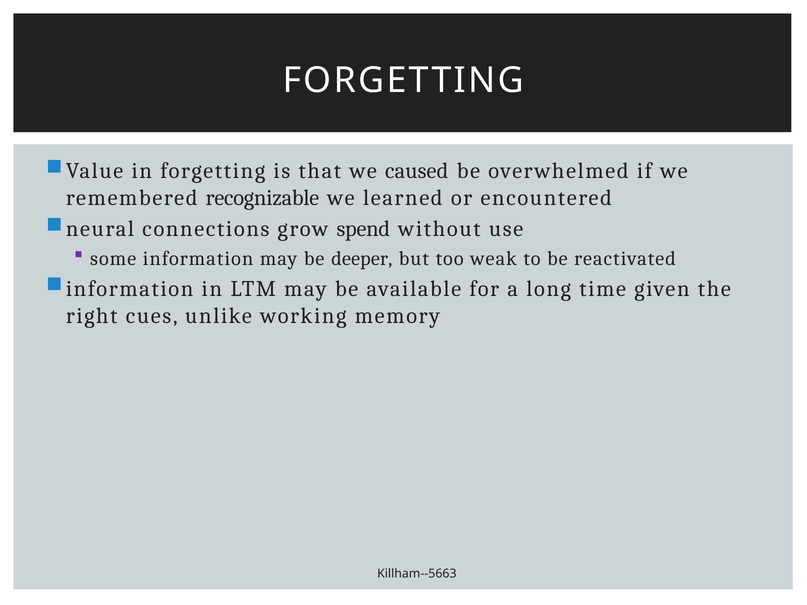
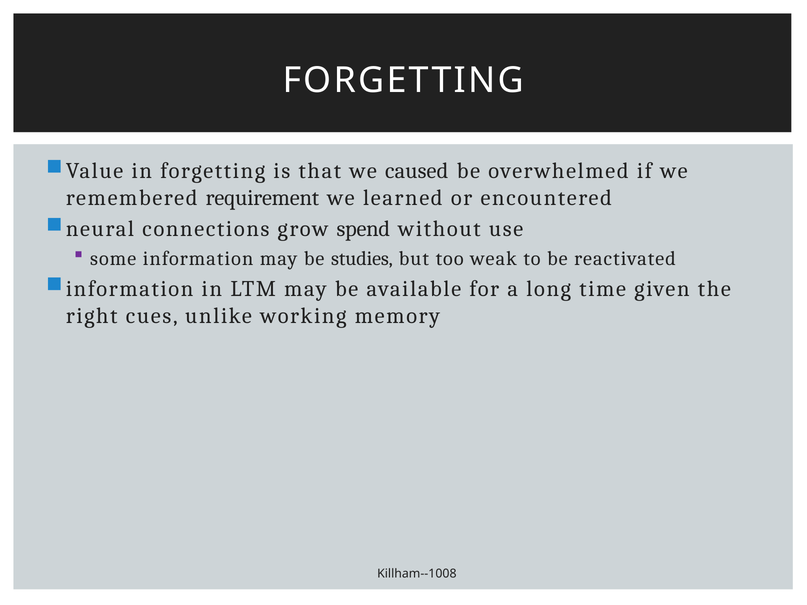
recognizable: recognizable -> requirement (262, 198)
deeper: deeper -> studies (362, 259)
Killham--5663: Killham--5663 -> Killham--1008 (417, 574)
